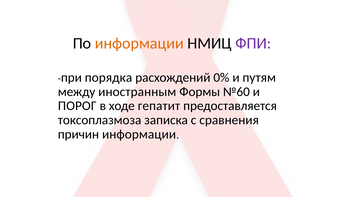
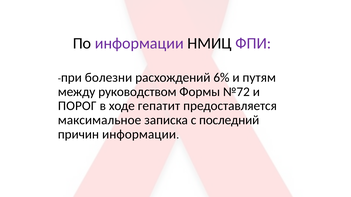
информации colour: orange -> purple (139, 44)
порядка: порядка -> болезни (108, 78)
0%: 0% -> 6% (221, 78)
иностранным: иностранным -> руководством (137, 92)
№60: №60 -> №72 (236, 92)
токсоплазмоза: токсоплазмоза -> максимальное (100, 120)
сравнения: сравнения -> последний (229, 120)
